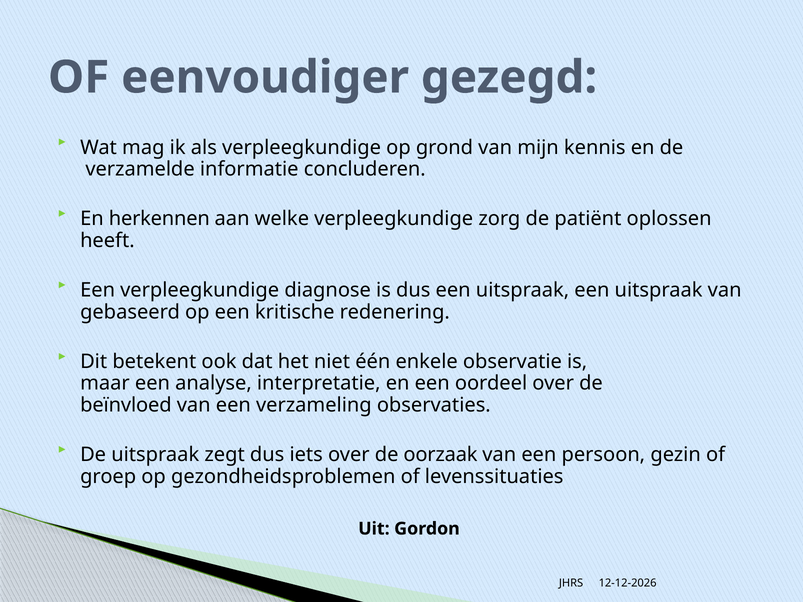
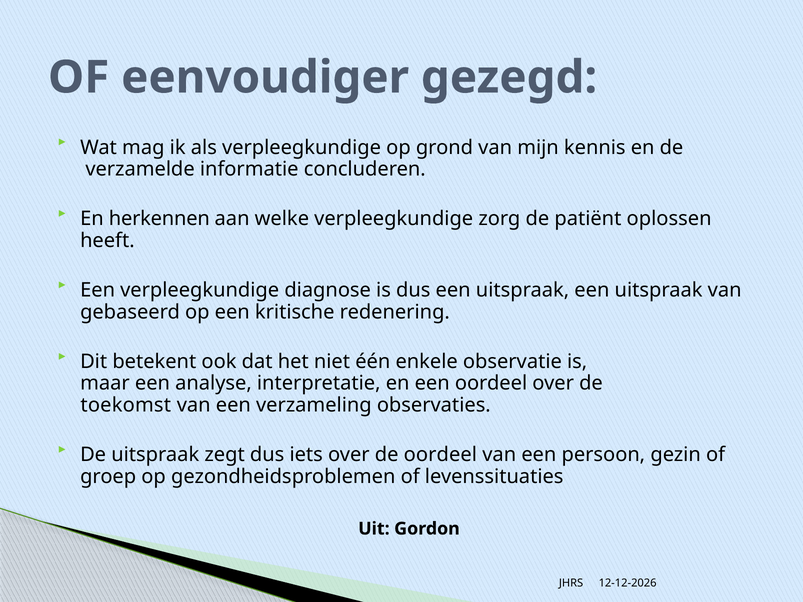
beïnvloed: beïnvloed -> toekomst (126, 405)
de oorzaak: oorzaak -> oordeel (440, 455)
